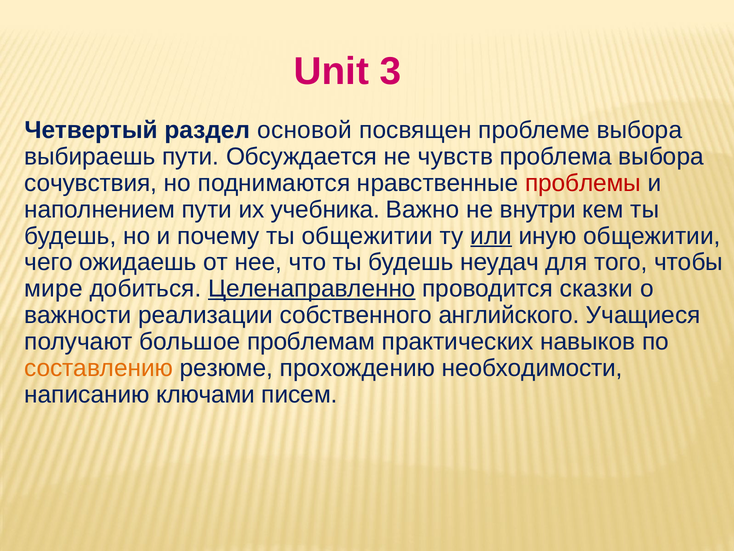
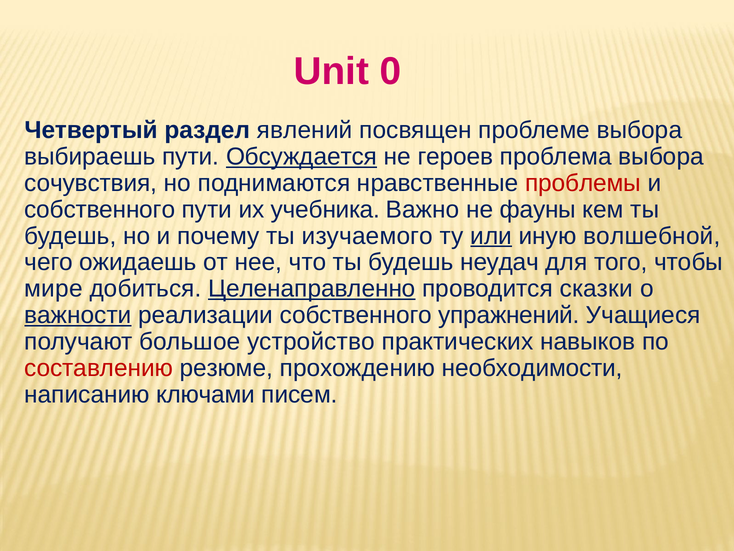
3: 3 -> 0 (391, 71)
основой: основой -> явлений (305, 130)
Обсуждается underline: none -> present (302, 156)
чувств: чувств -> героев (456, 156)
наполнением: наполнением -> собственного (100, 209)
внутри: внутри -> фауны (538, 209)
ты общежитии: общежитии -> изучаемого (367, 236)
иную общежитии: общежитии -> волшебной (652, 236)
важности underline: none -> present (78, 315)
английского: английского -> упражнений (509, 315)
проблемам: проблемам -> устройство (311, 341)
составлению colour: orange -> red (99, 368)
